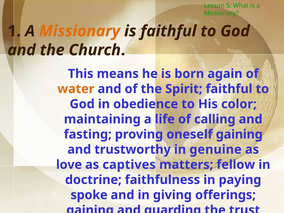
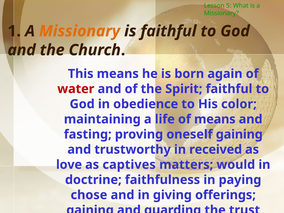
water colour: orange -> red (76, 89)
of calling: calling -> means (215, 119)
genuine: genuine -> received (216, 150)
matters fellow: fellow -> would (236, 165)
spoke: spoke -> chose (89, 195)
